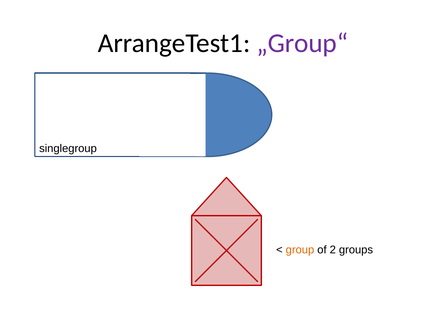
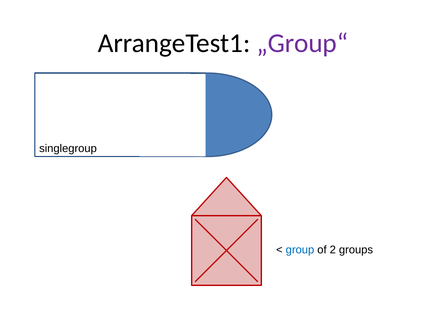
group colour: orange -> blue (300, 250)
